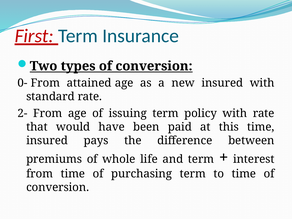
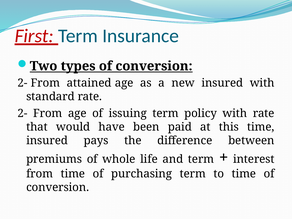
0-: 0- -> 2- (22, 83)
